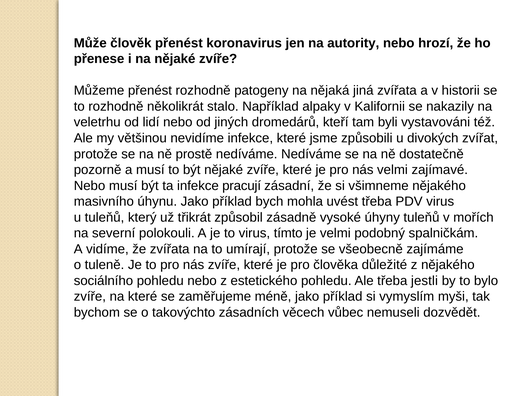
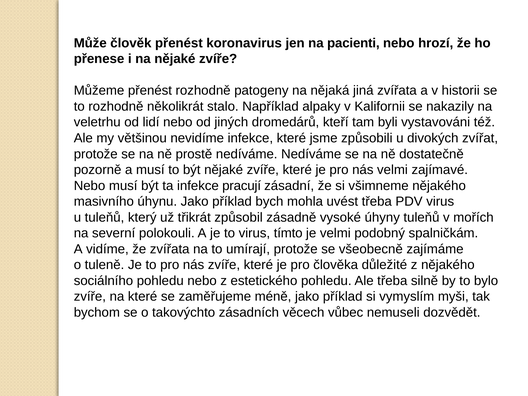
autority: autority -> pacienti (353, 43)
jestli: jestli -> silně (425, 281)
